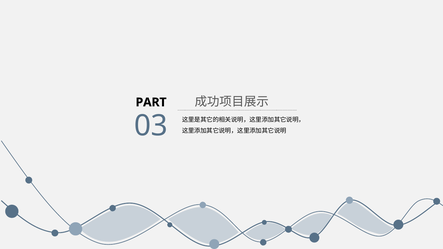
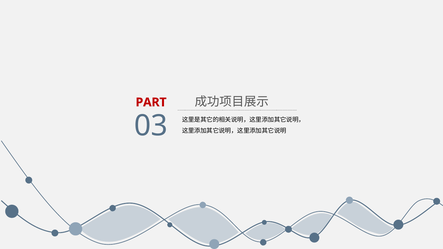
PART colour: black -> red (151, 102)
